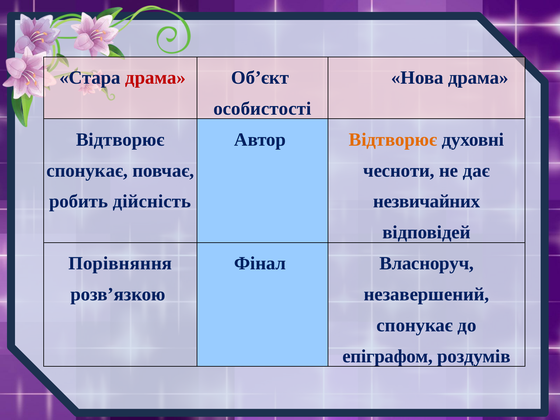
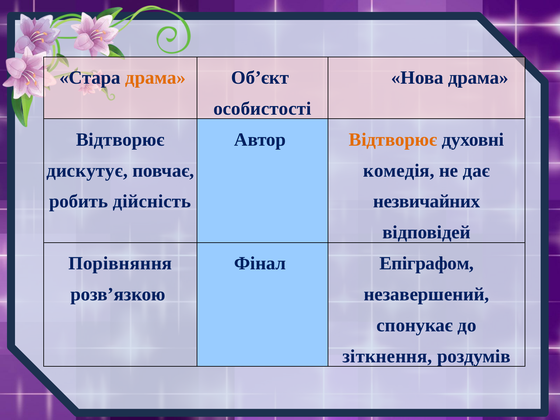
драма colour: red -> orange (155, 78)
спонукає: спонукає -> дискутує (87, 171)
чесноти: чесноти -> комедія (399, 171)
Власноруч: Власноруч -> Епіграфом (427, 263)
епіграфом: епіграфом -> зіткнення (387, 356)
